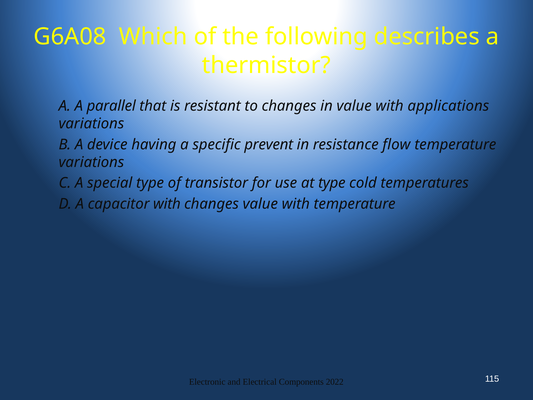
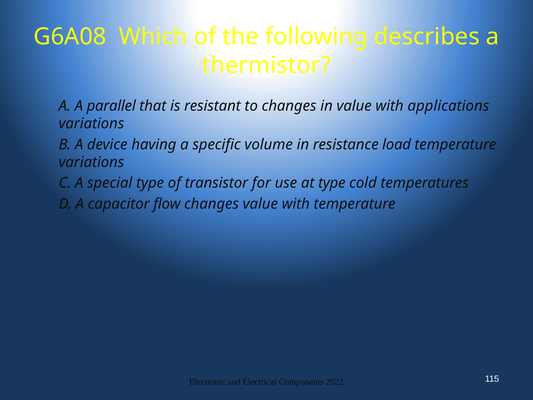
prevent: prevent -> volume (269, 144)
flow: flow -> load (397, 144)
capacitor with: with -> flow (167, 204)
